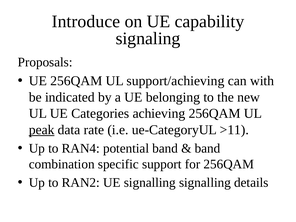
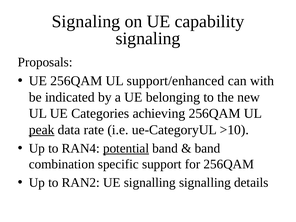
Introduce: Introduce -> Signaling (86, 22)
support/achieving: support/achieving -> support/enhanced (175, 81)
>11: >11 -> >10 (234, 130)
potential underline: none -> present (126, 148)
